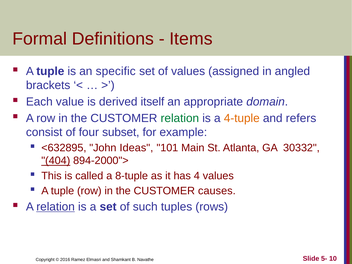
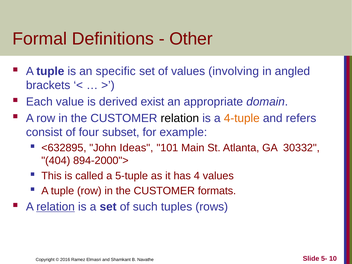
Items: Items -> Other (191, 39)
assigned: assigned -> involving (234, 71)
itself: itself -> exist (152, 102)
relation colour: green -> black (180, 118)
404 underline: present -> none (56, 161)
8-tuple: 8-tuple -> 5-tuple (132, 176)
causes: causes -> formats (217, 191)
